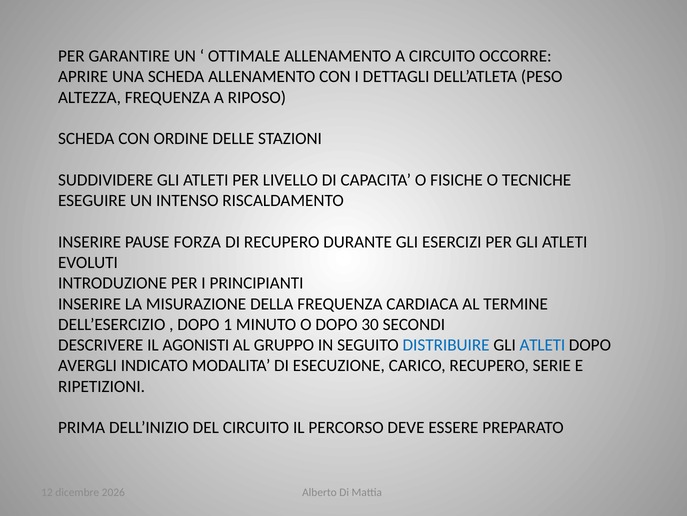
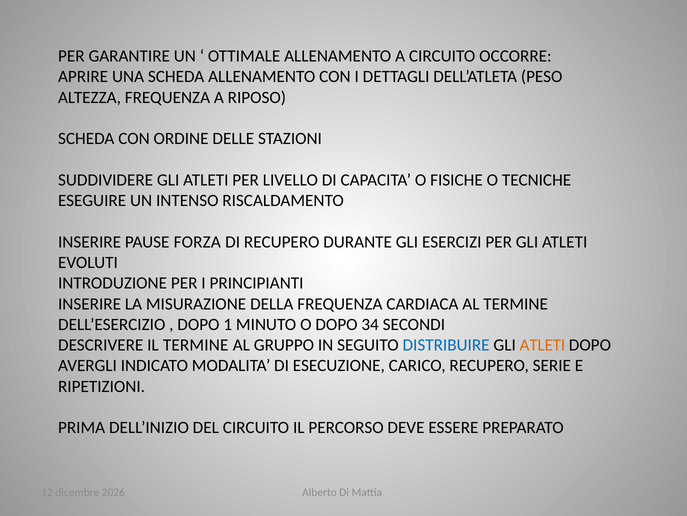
30: 30 -> 34 (370, 324)
IL AGONISTI: AGONISTI -> TERMINE (196, 345)
ATLETI colour: blue -> orange (542, 345)
